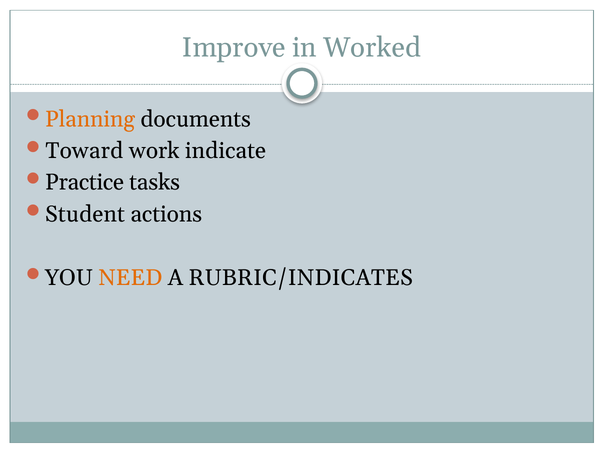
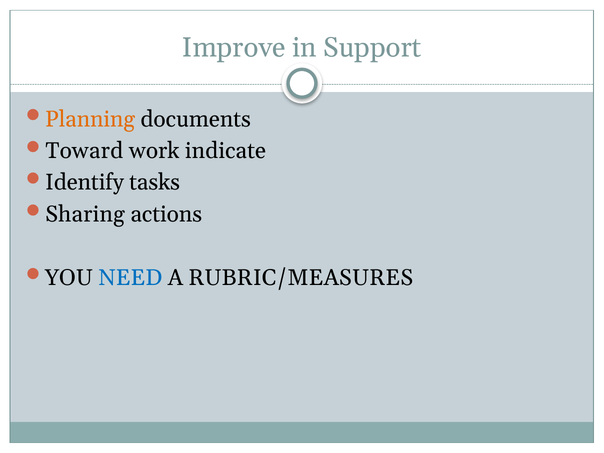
Worked: Worked -> Support (372, 48)
Practice: Practice -> Identify (84, 183)
Student: Student -> Sharing (85, 214)
NEED colour: orange -> blue (130, 278)
RUBRIC/INDICATES: RUBRIC/INDICATES -> RUBRIC/MEASURES (301, 278)
